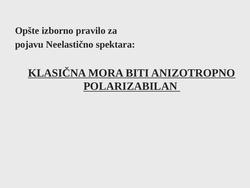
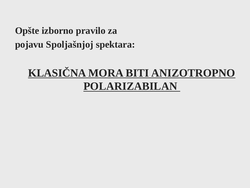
Neelastično: Neelastično -> Spoljašnjoj (70, 44)
